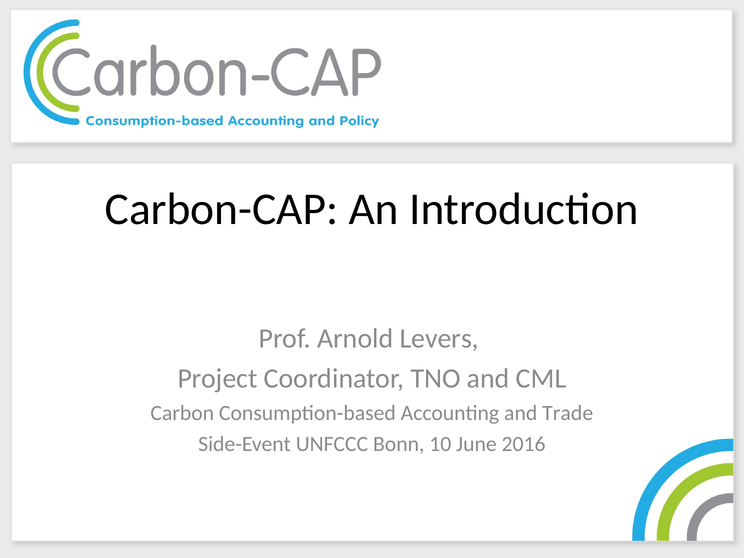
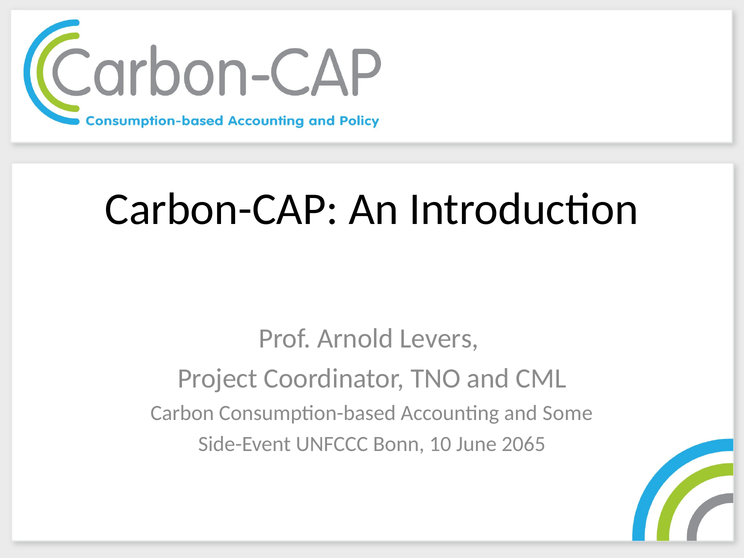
Trade: Trade -> Some (568, 413)
2016: 2016 -> 2065 (524, 444)
